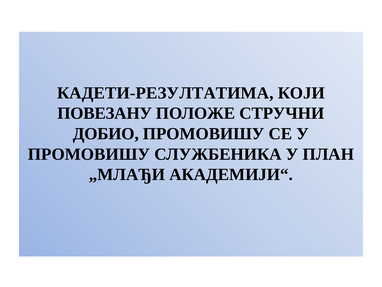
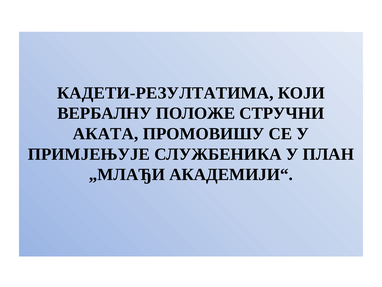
ПОВЕЗАНУ: ПОВЕЗАНУ -> ВЕРБАЛНУ (105, 113)
ДОБИО: ДОБИО -> АКАТА (106, 134)
ПРОМОВИШУ: ПРОМОВИШУ -> ПРИМЈЕЊУЈЕ (89, 154)
